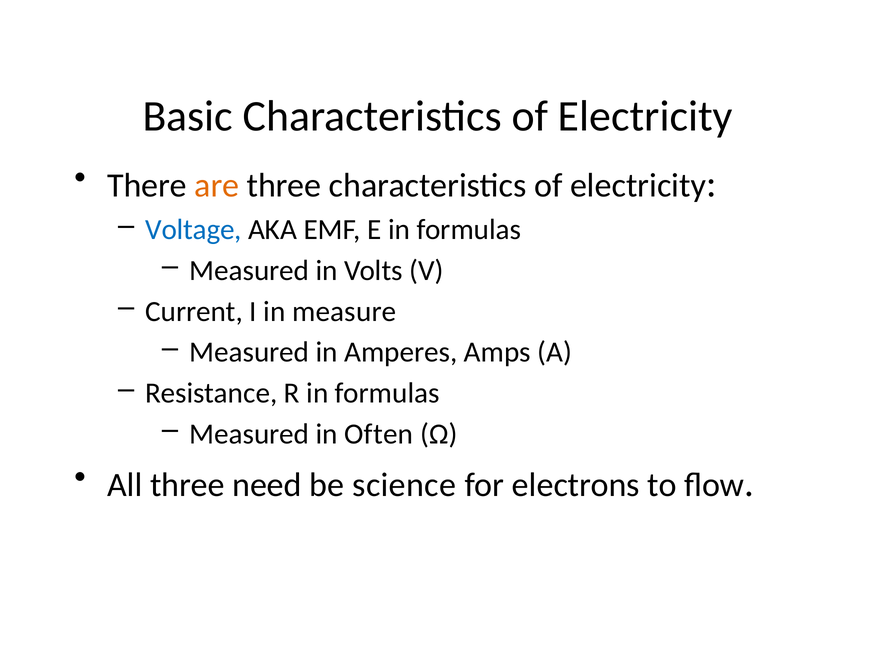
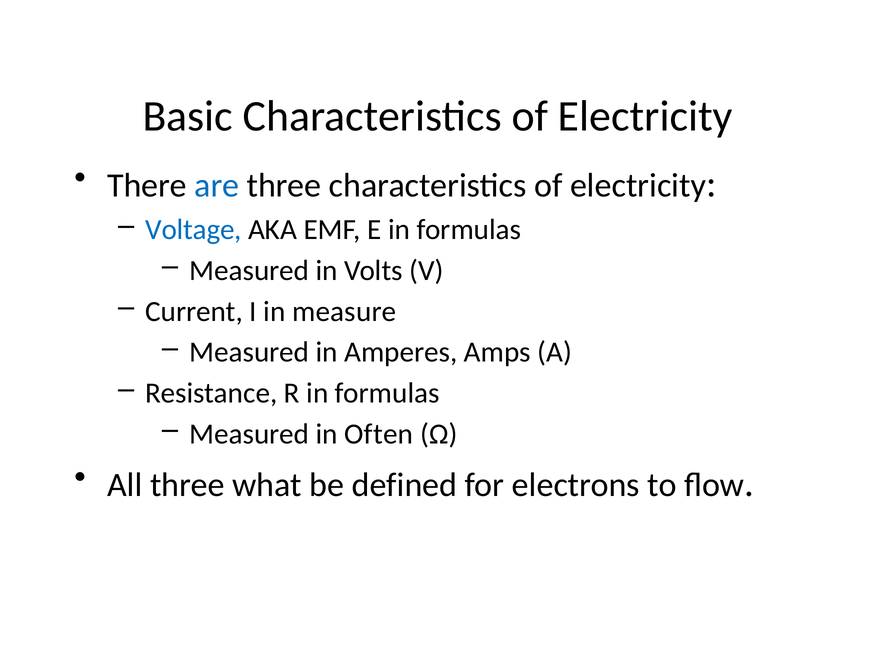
are colour: orange -> blue (217, 185)
need: need -> what (267, 485)
science: science -> defined (404, 485)
